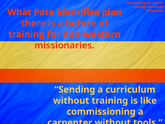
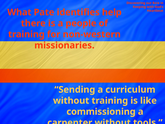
plan: plan -> help (112, 12)
before: before -> people (81, 23)
